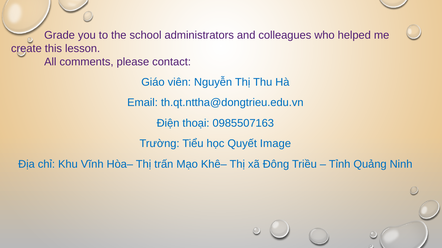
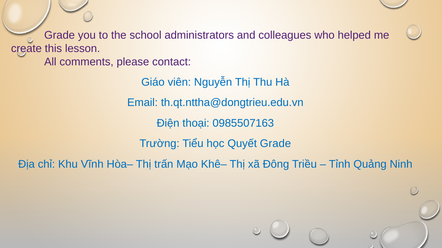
Quyết Image: Image -> Grade (275, 144)
